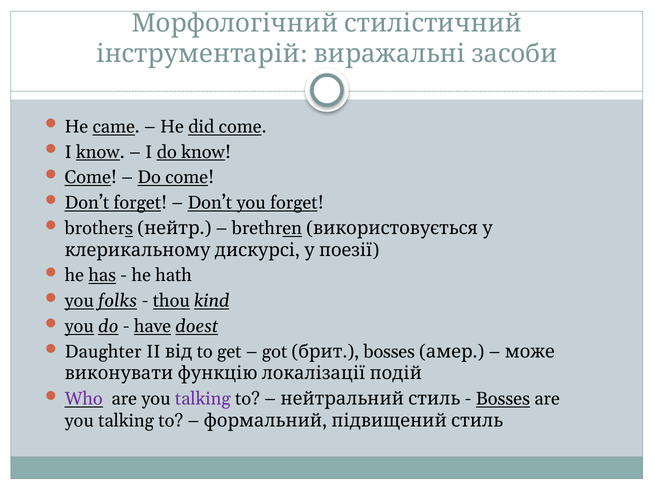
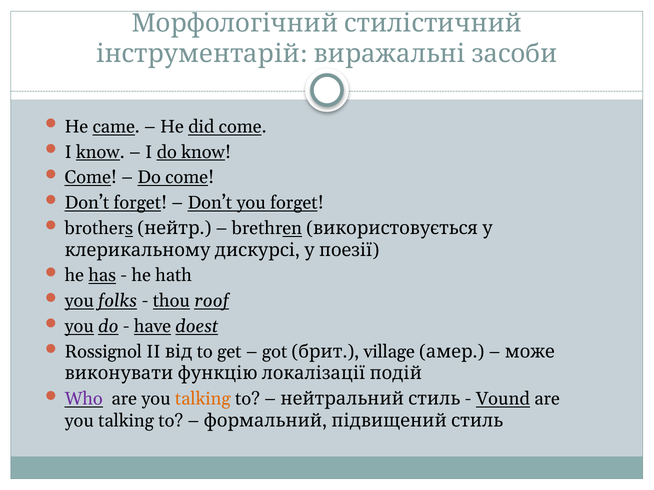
kind: kind -> roof (212, 301)
Daughter: Daughter -> Rossignol (103, 352)
брит bosses: bosses -> village (389, 352)
talking colour: purple -> orange (203, 399)
Bosses: Bosses -> Vound (503, 399)
